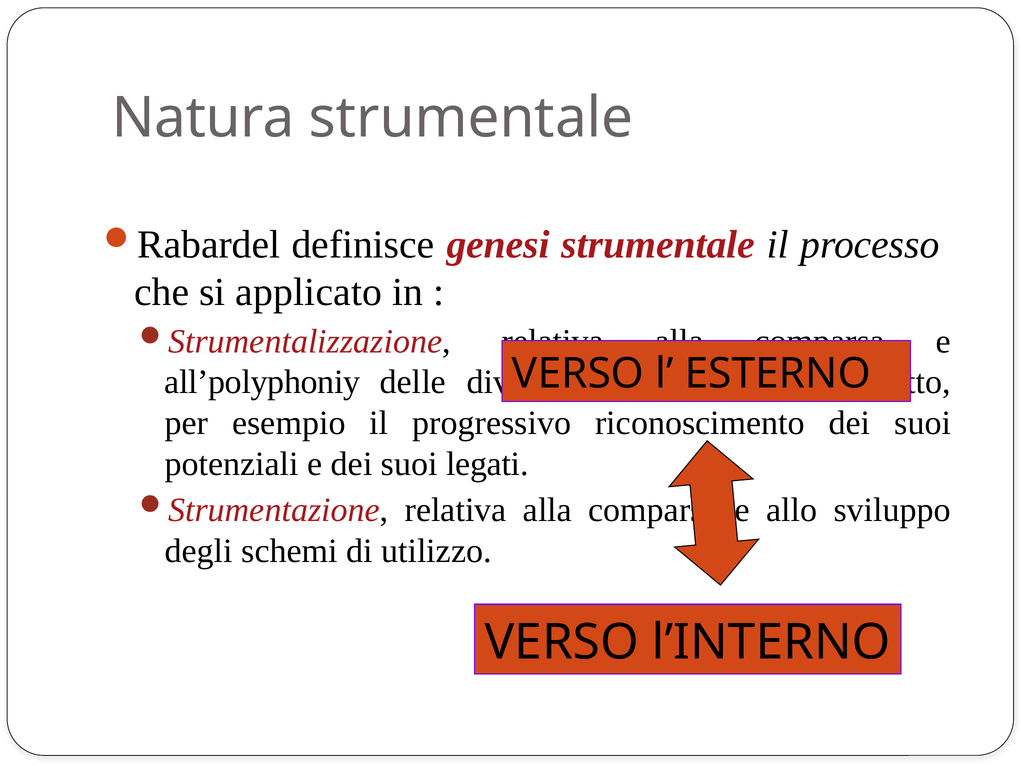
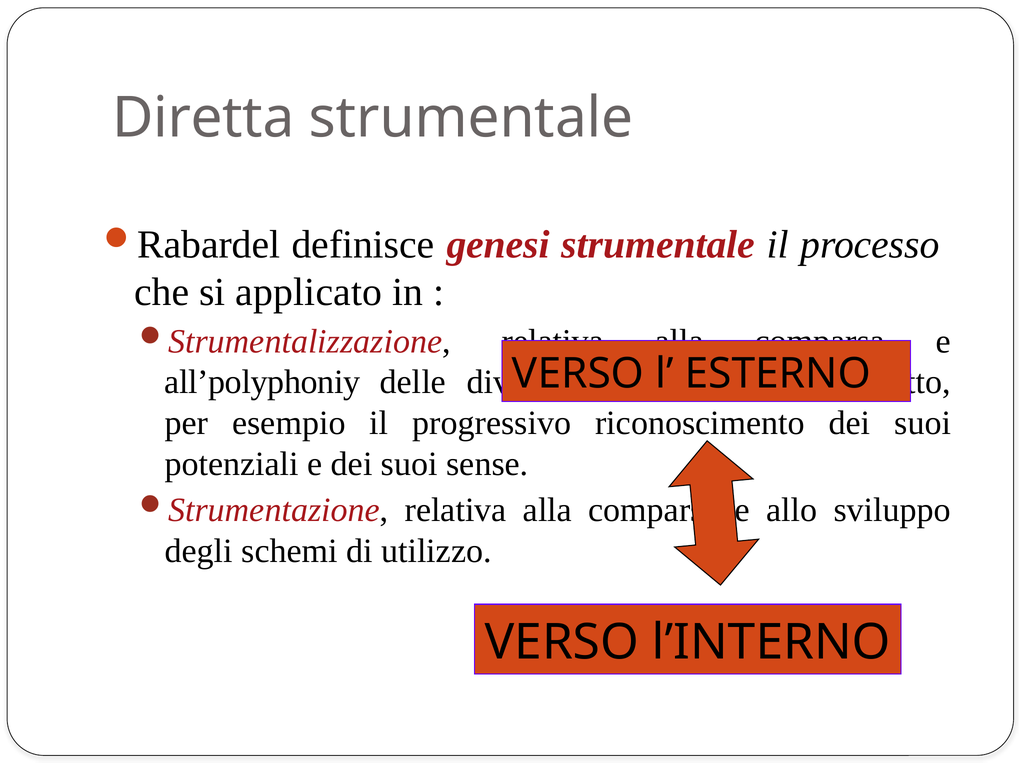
Natura: Natura -> Diretta (203, 118)
legati: legati -> sense (487, 464)
